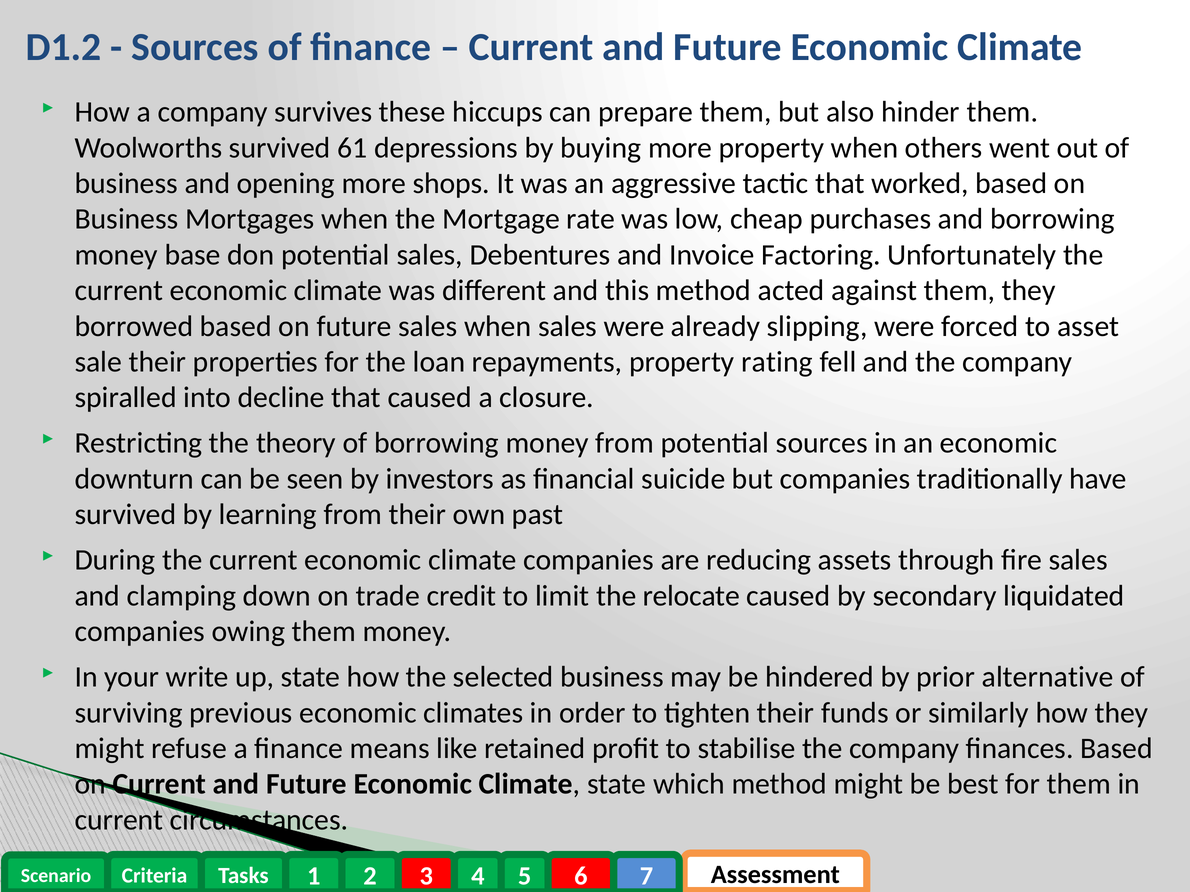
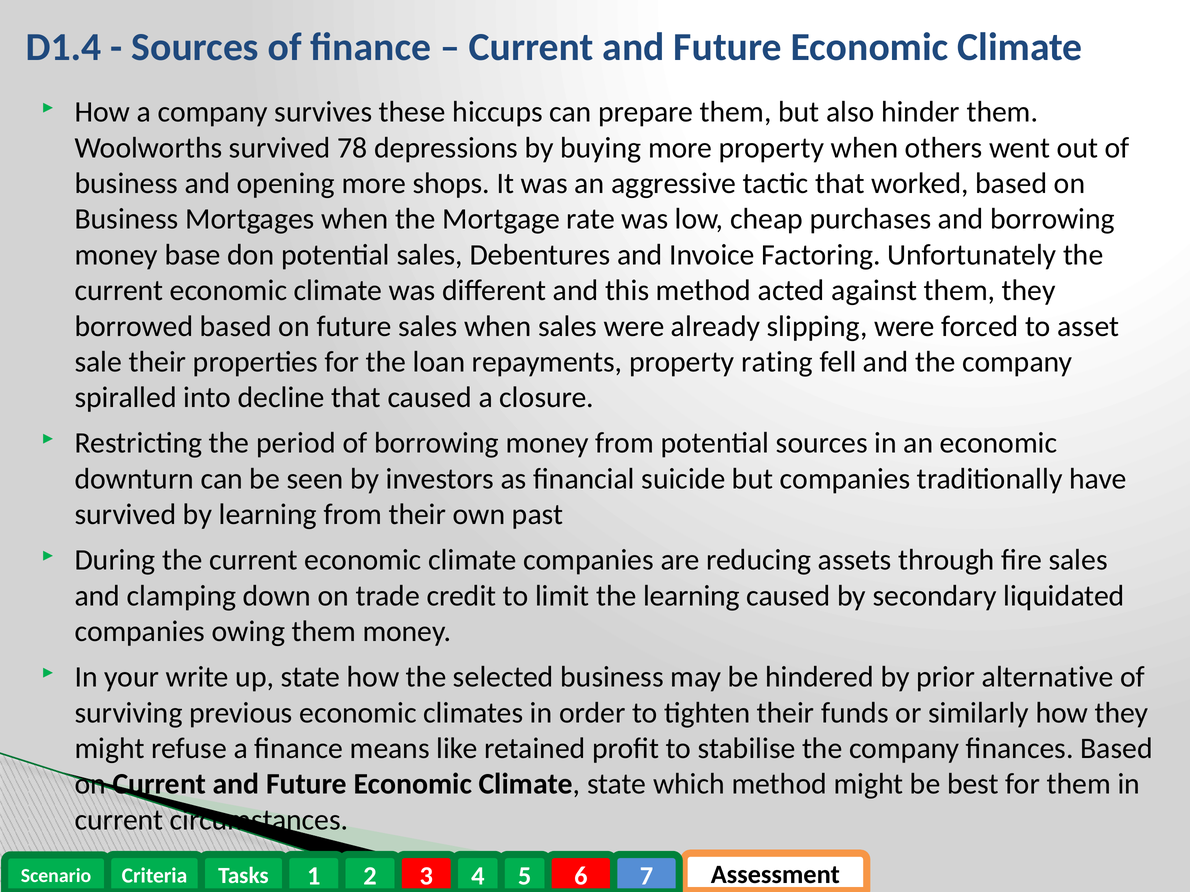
D1.2: D1.2 -> D1.4 (64, 47)
61: 61 -> 78 (352, 148)
theory: theory -> period (296, 443)
the relocate: relocate -> learning (691, 596)
